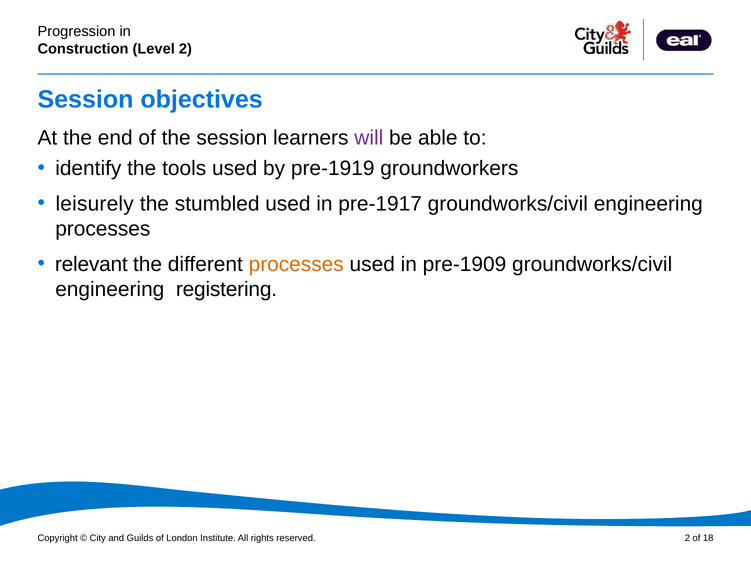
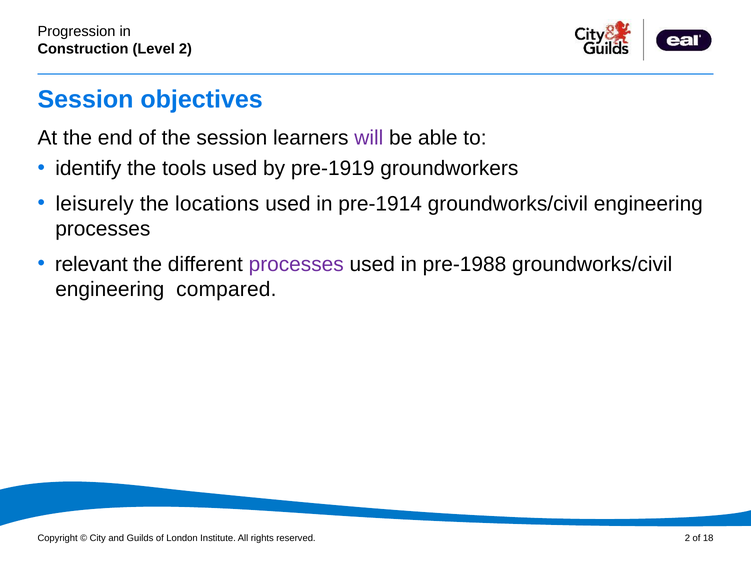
stumbled: stumbled -> locations (217, 204)
pre-1917: pre-1917 -> pre-1914 (380, 204)
processes colour: orange -> purple (296, 264)
pre-1909: pre-1909 -> pre-1988 (465, 264)
registering: registering -> compared (226, 289)
